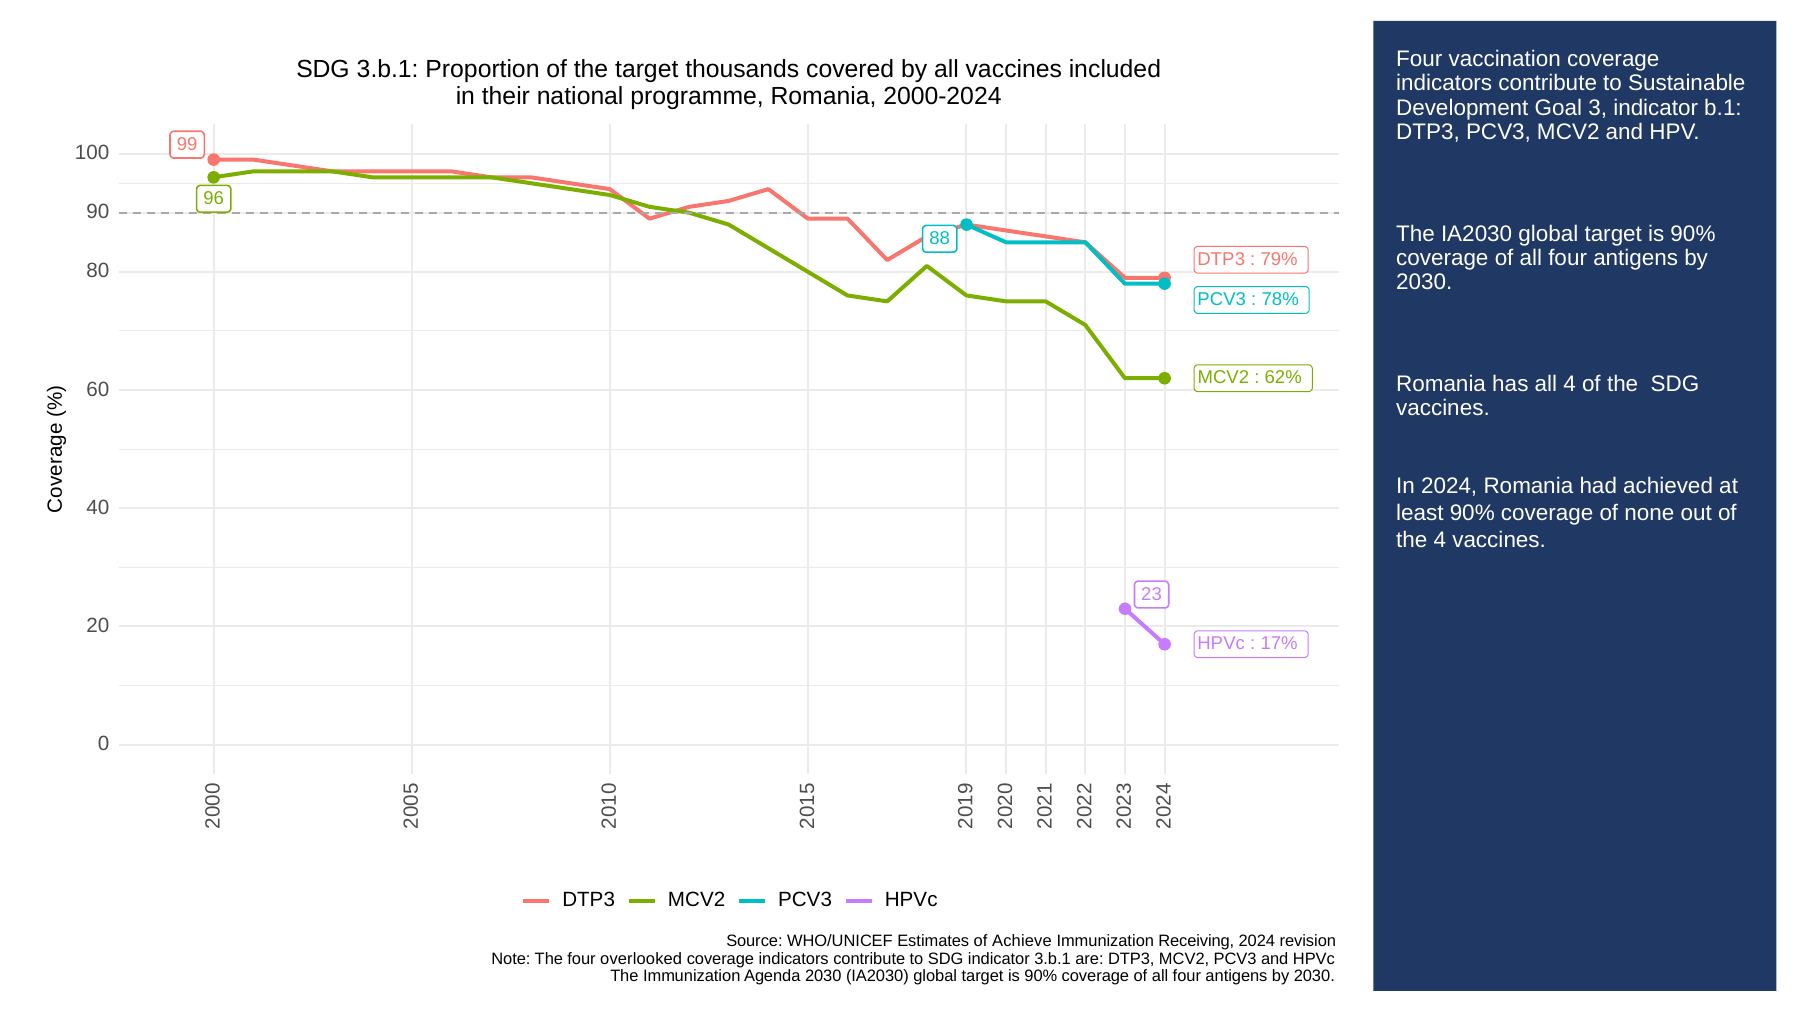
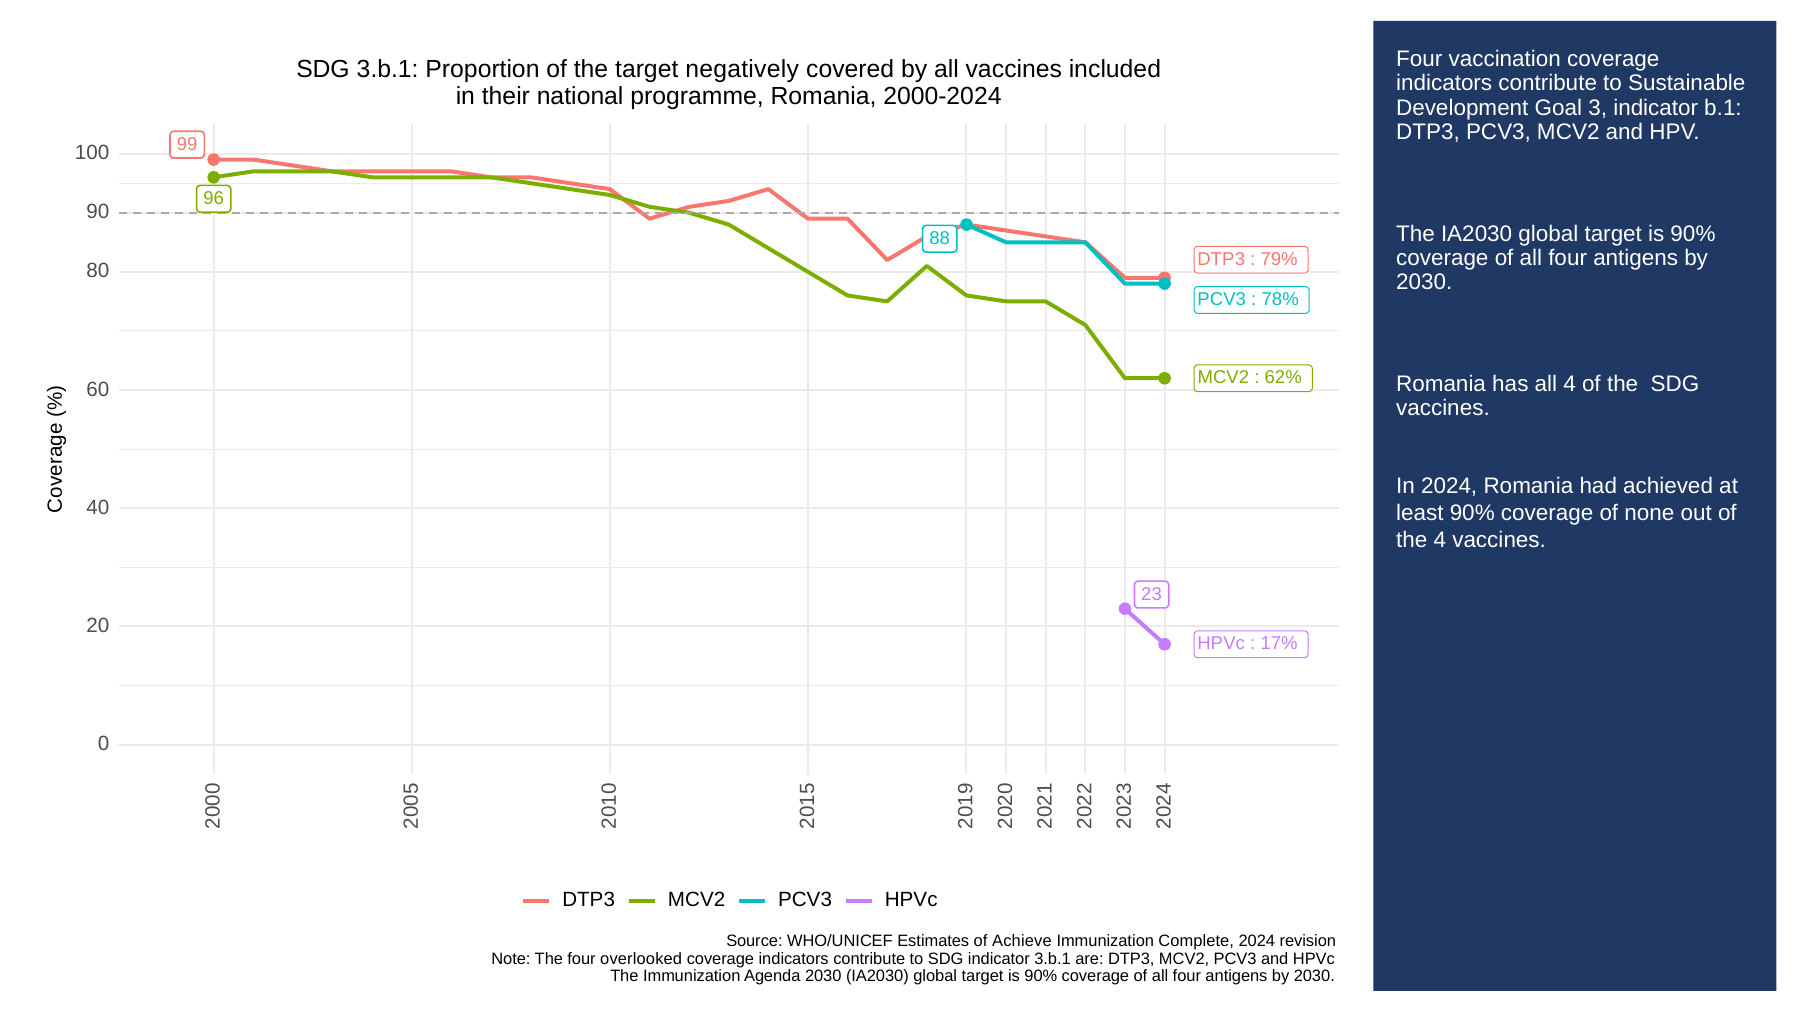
thousands: thousands -> negatively (742, 70)
Receiving: Receiving -> Complete (1196, 941)
